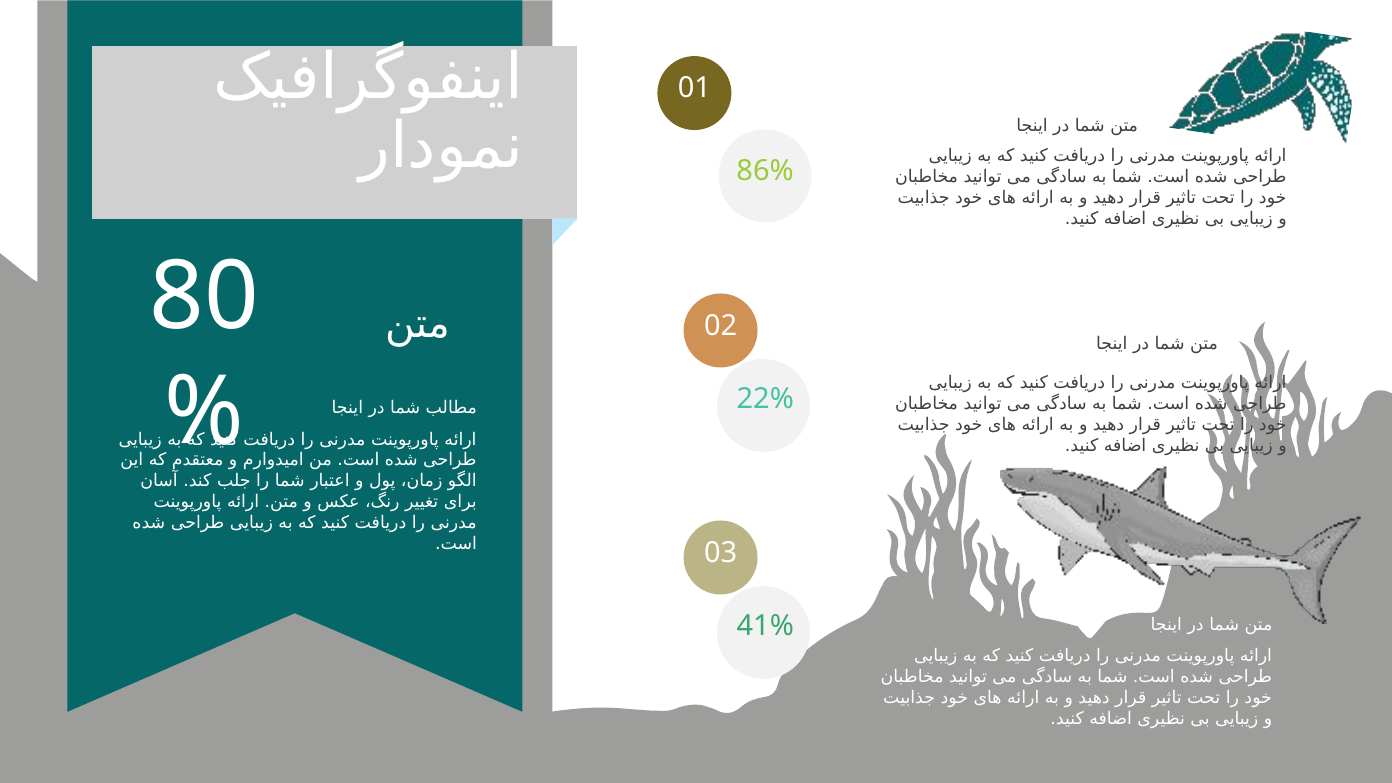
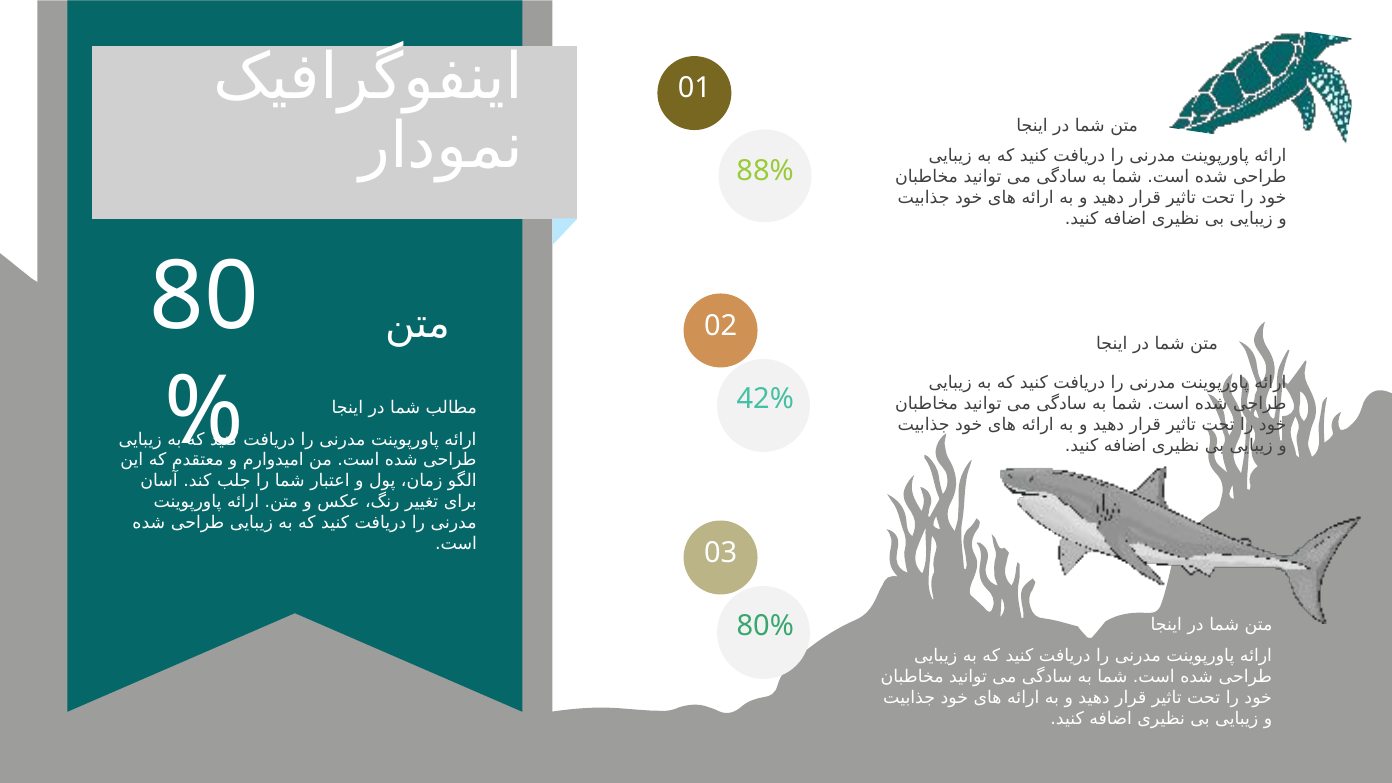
86%: 86% -> 88% (765, 171)
22%: 22% -> 42% (765, 399)
41%: 41% -> 80% (765, 626)
